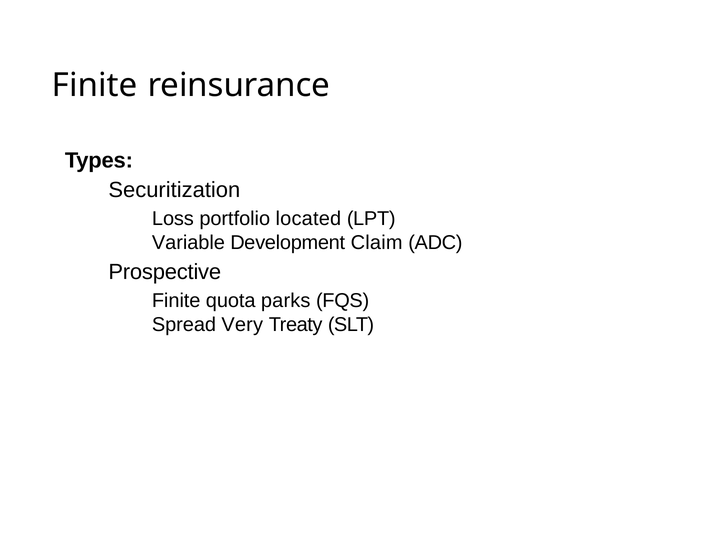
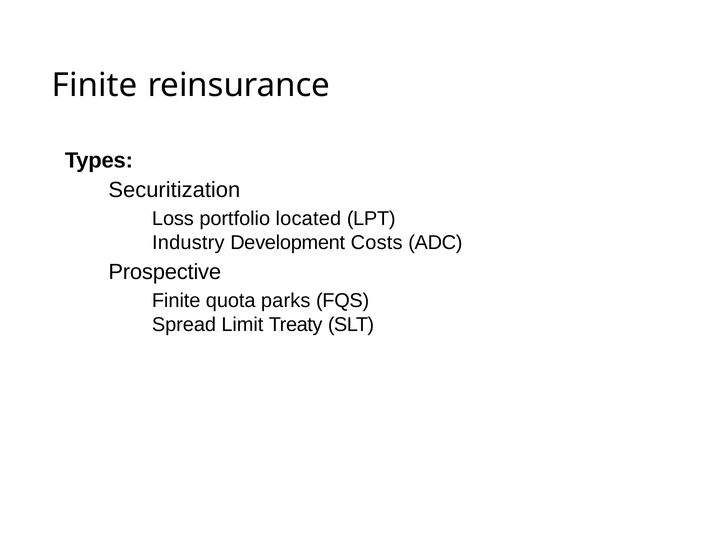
Variable: Variable -> Industry (188, 243)
Claim: Claim -> Costs (377, 243)
Very: Very -> Limit (242, 325)
